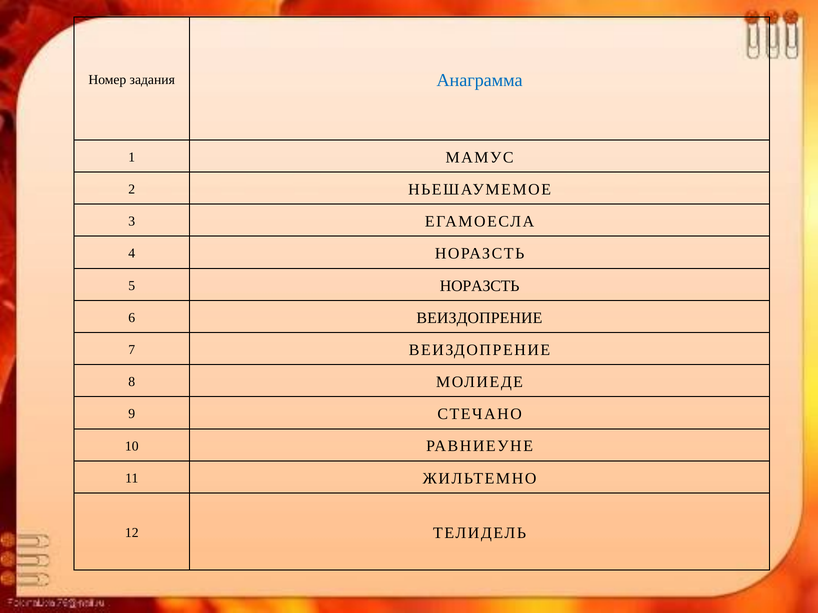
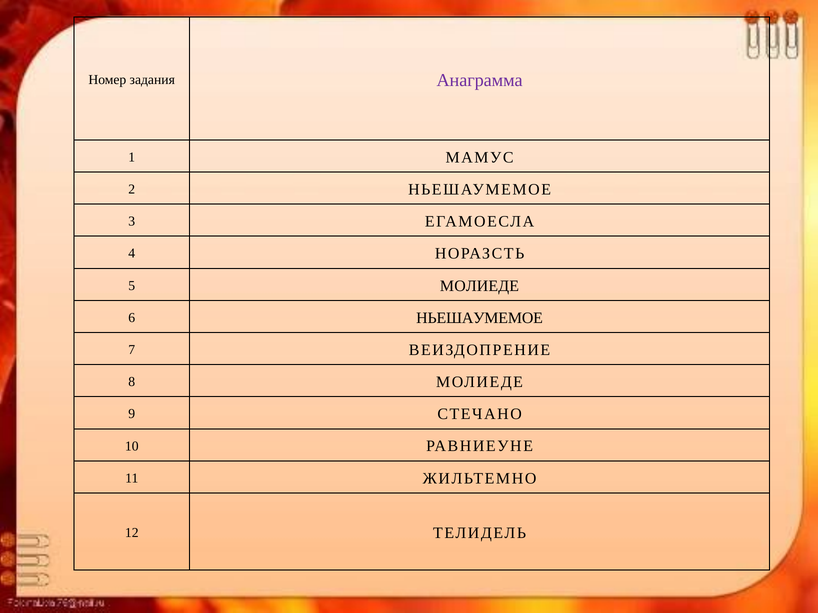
Анаграмма colour: blue -> purple (480, 80)
5 НОРАЗСТЬ: НОРАЗСТЬ -> МОЛИЕДЕ (479, 286)
6 ВЕИЗДОПРЕНИЕ: ВЕИЗДОПРЕНИЕ -> НЬЕШАУМЕМОЕ (480, 318)
